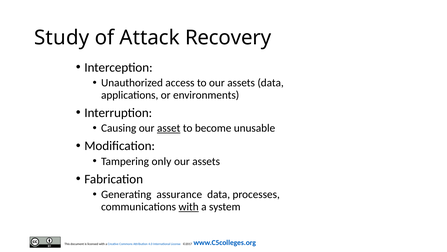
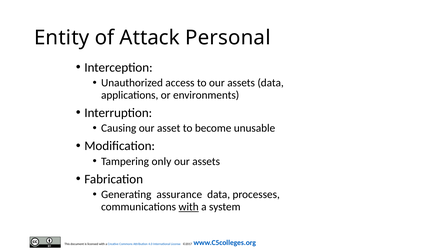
Study: Study -> Entity (62, 38)
Recovery: Recovery -> Personal (228, 38)
asset underline: present -> none (169, 128)
